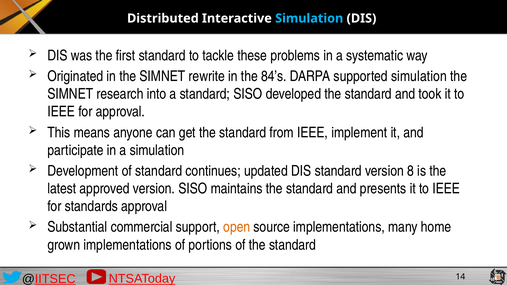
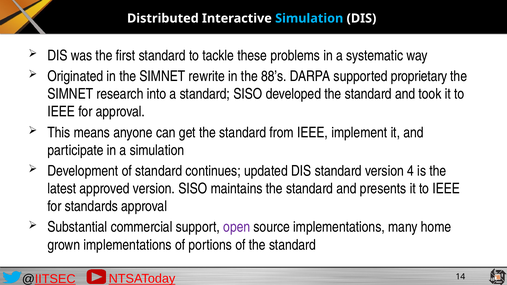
84’s: 84’s -> 88’s (274, 76)
supported simulation: simulation -> proprietary (419, 76)
8: 8 -> 4 (411, 171)
open colour: orange -> purple (237, 227)
